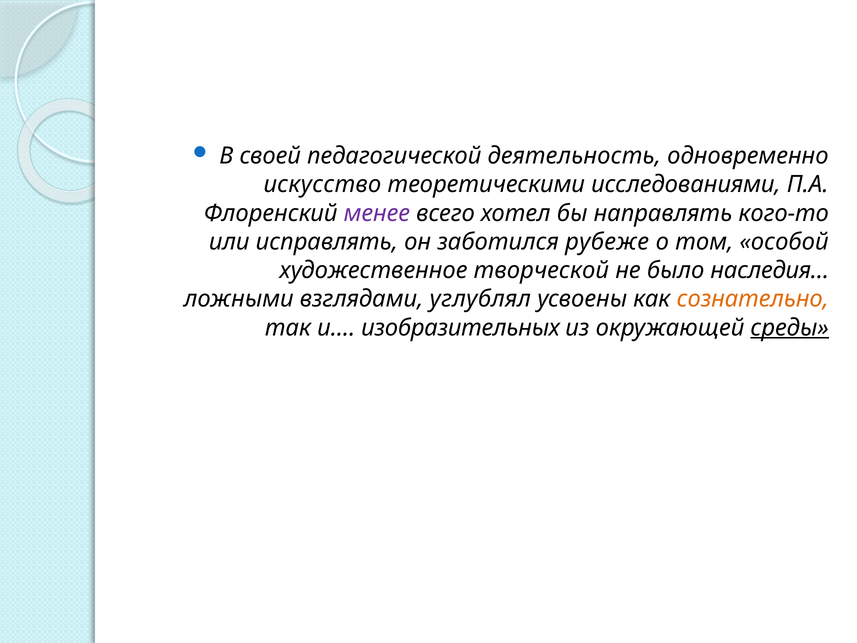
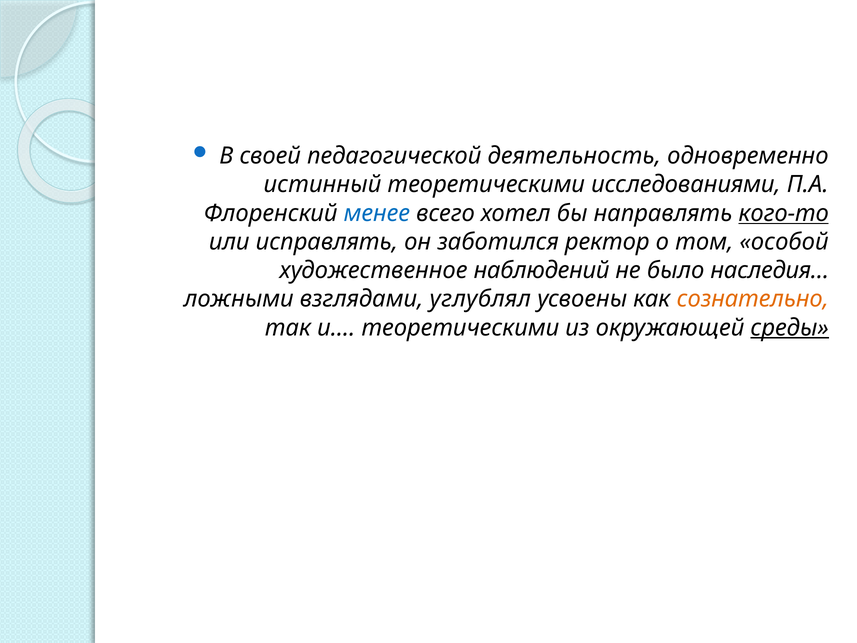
искусство: искусство -> истинный (322, 185)
менее colour: purple -> blue (377, 213)
кого-то underline: none -> present (784, 213)
рубеже: рубеже -> ректор (607, 242)
творческой: творческой -> наблюдений (542, 270)
и… изобразительных: изобразительных -> теоретическими (460, 328)
